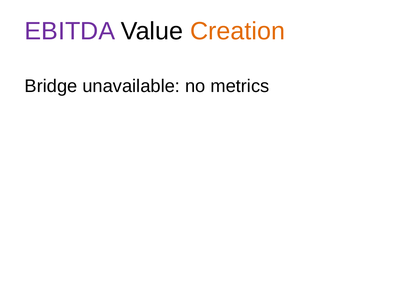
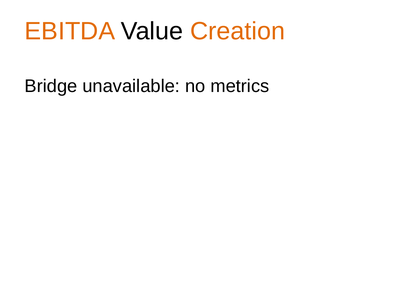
EBITDA colour: purple -> orange (70, 31)
